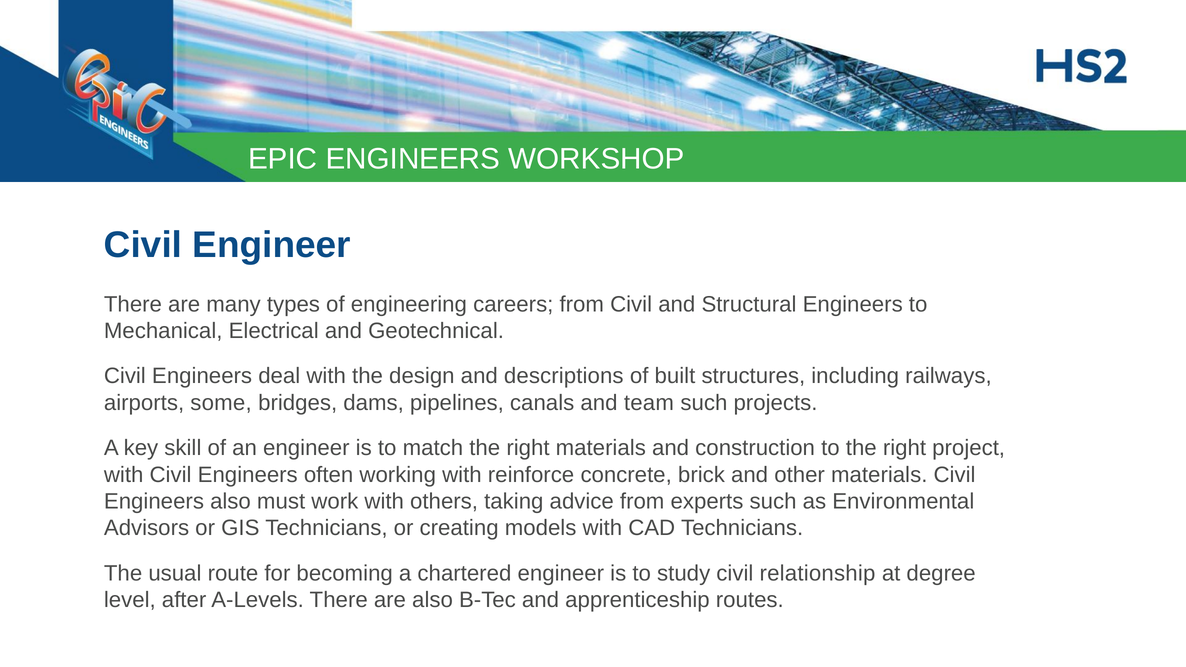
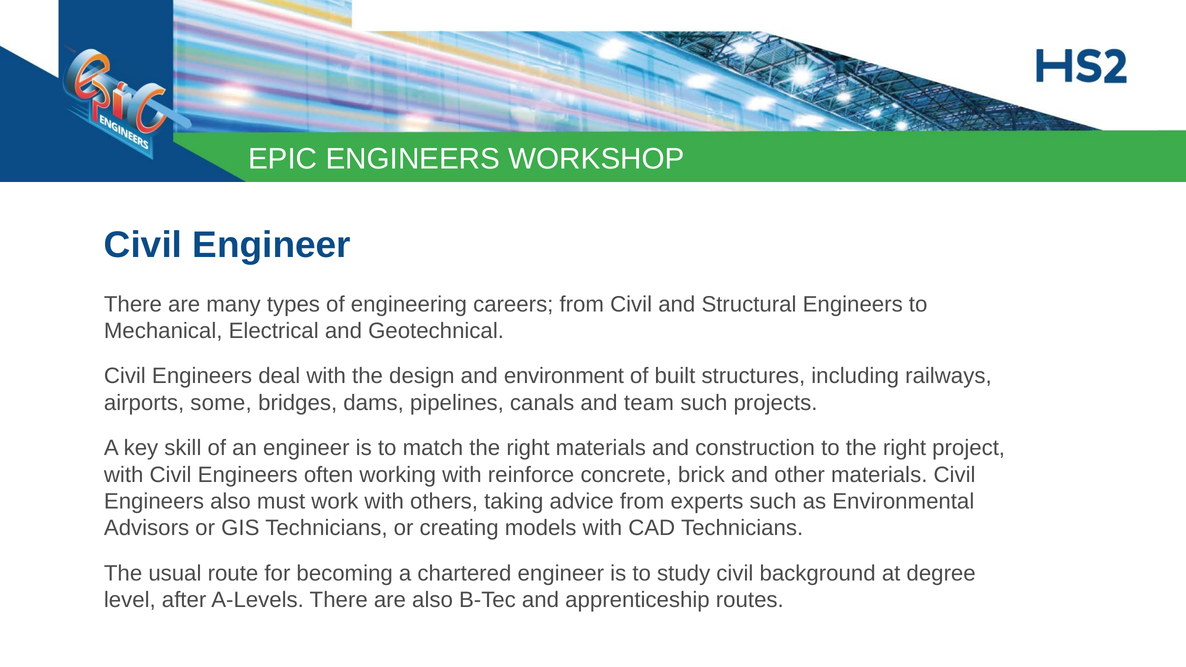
descriptions: descriptions -> environment (564, 376)
relationship: relationship -> background (818, 573)
